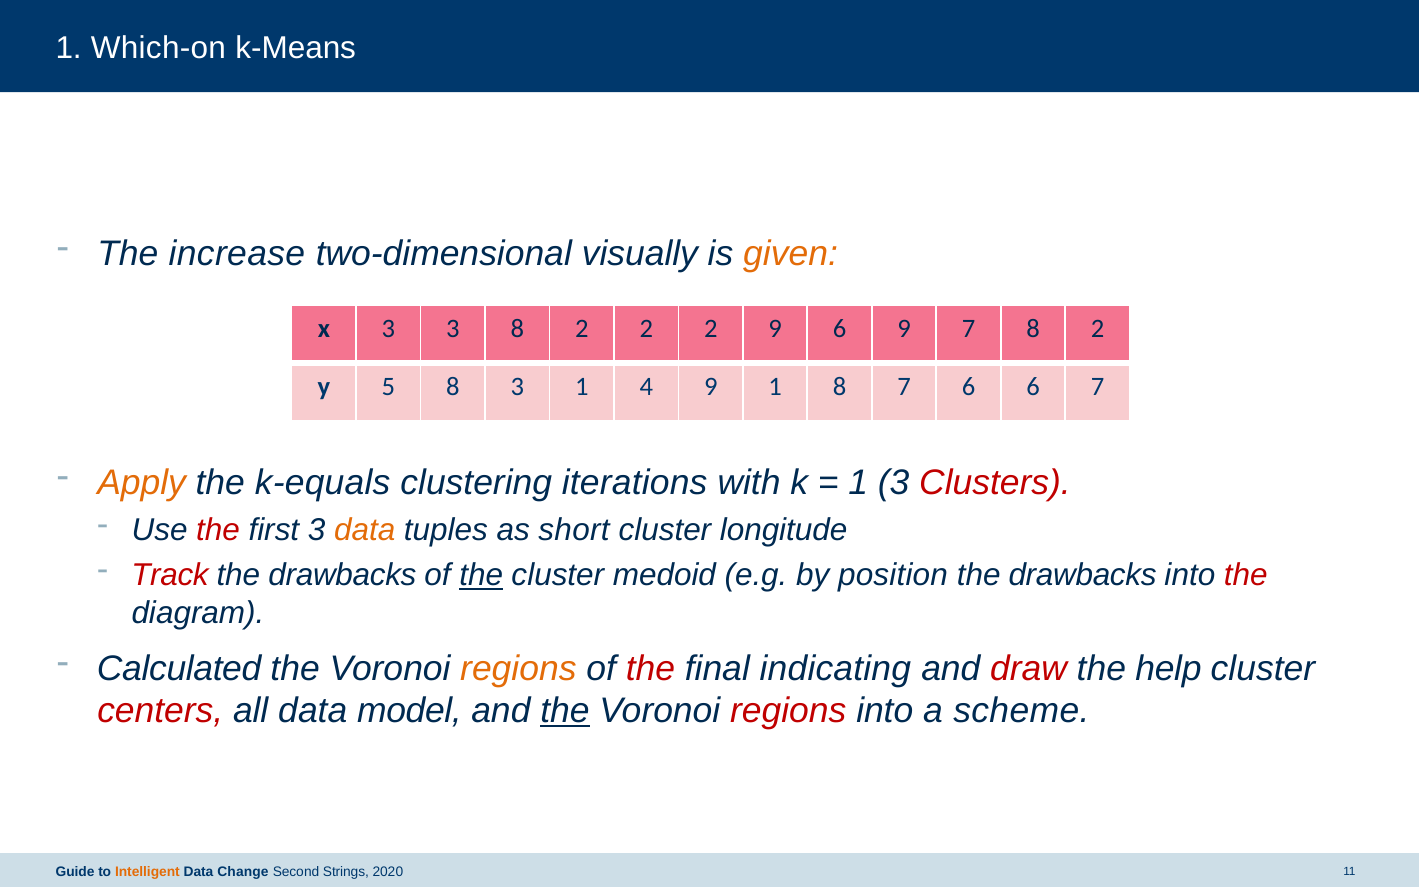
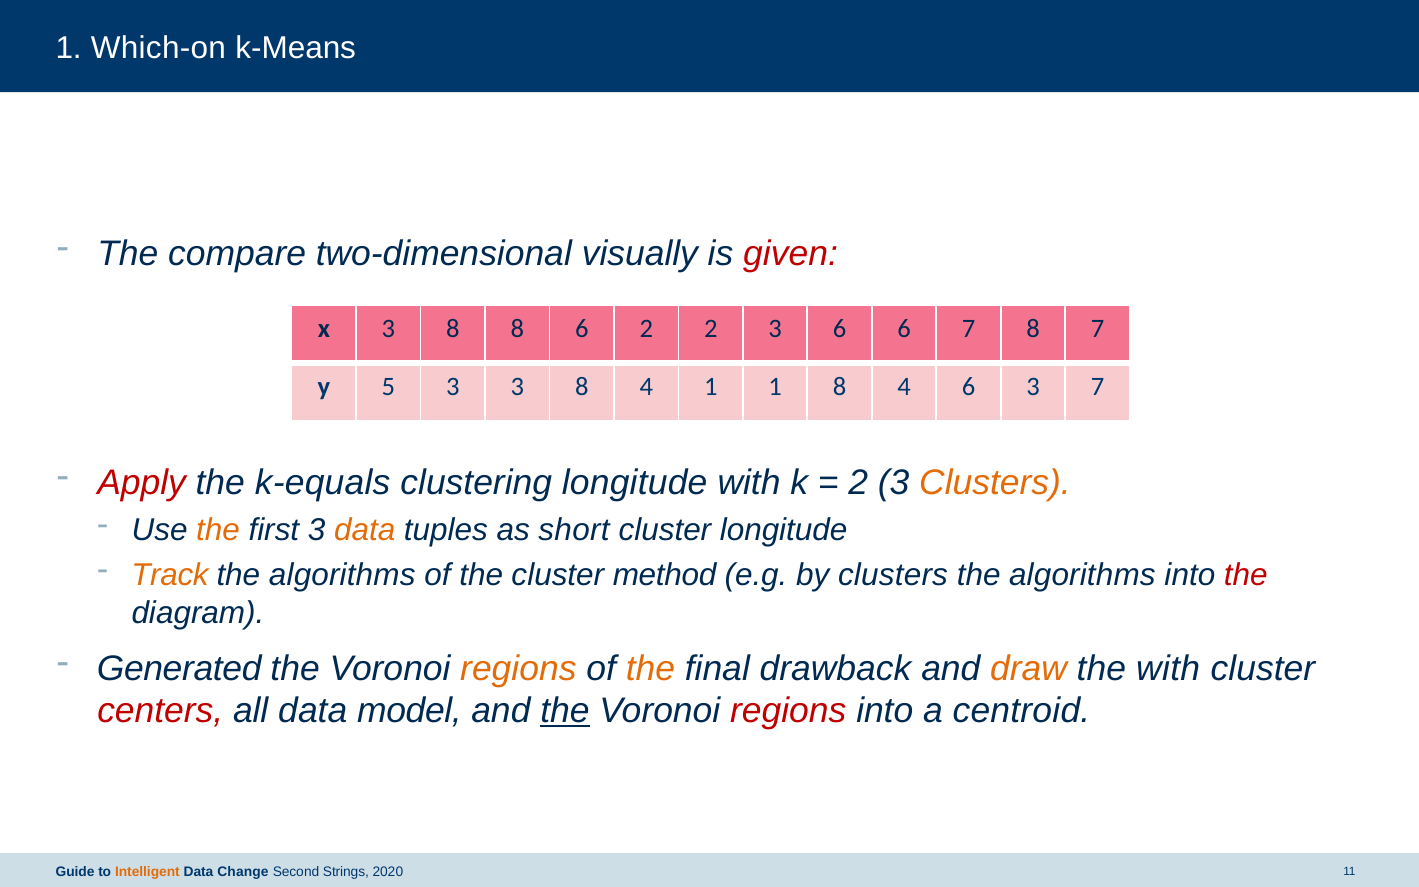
increase: increase -> compare (237, 253)
given colour: orange -> red (790, 253)
x 3 3: 3 -> 8 (453, 329)
2: 2 -> 6 (582, 329)
2 2 9: 9 -> 3 (775, 329)
6 9: 9 -> 6 (904, 329)
7 8 2: 2 -> 7 (1098, 329)
5 8: 8 -> 3 (453, 387)
1: 1 -> 8 (582, 387)
4 9: 9 -> 1 (711, 387)
1 8 7: 7 -> 4 (904, 387)
6 6: 6 -> 3 (1033, 387)
Apply colour: orange -> red (142, 483)
clustering iterations: iterations -> longitude (635, 483)
1: 1 -> 2 (858, 483)
Clusters colour: red -> orange (995, 483)
the colour: red -> orange (218, 530)
Track colour: red -> orange (170, 575)
drawbacks: drawbacks -> algorithms (342, 575)
the underline: present -> none (481, 575)
medoid: medoid -> method (665, 575)
by position: position -> clusters (893, 575)
drawbacks: drawbacks -> algorithms (1082, 575)
Calculated: Calculated -> Generated (179, 668)
the colour: red -> orange (650, 668)
indicating: indicating -> drawback (835, 668)
draw colour: red -> orange (1028, 668)
the help: help -> with (1168, 668)
scheme: scheme -> centroid (1021, 711)
